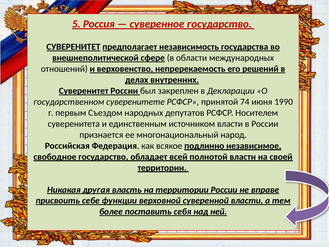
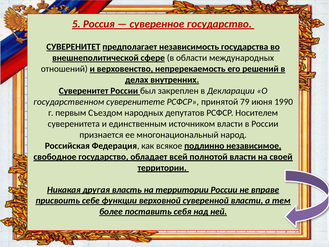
74: 74 -> 79 (245, 102)
